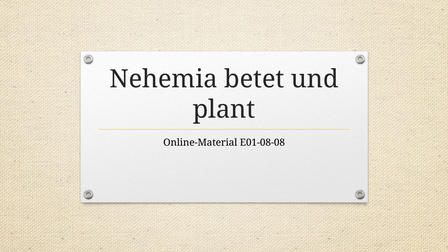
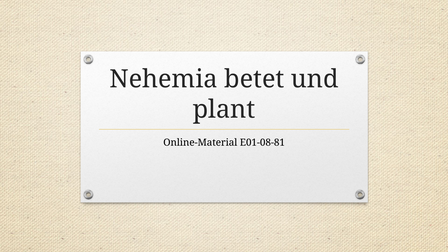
E01-08-08: E01-08-08 -> E01-08-81 (262, 143)
